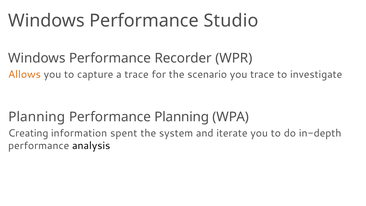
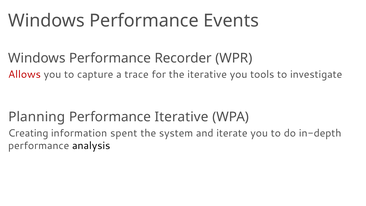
Studio: Studio -> Events (231, 21)
Allows colour: orange -> red (24, 74)
the scenario: scenario -> iterative (207, 74)
you trace: trace -> tools (262, 74)
Performance Planning: Planning -> Iterative (182, 117)
